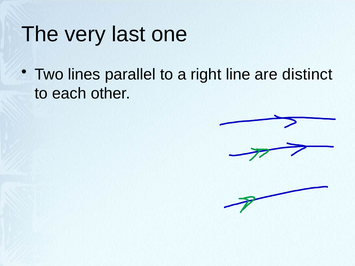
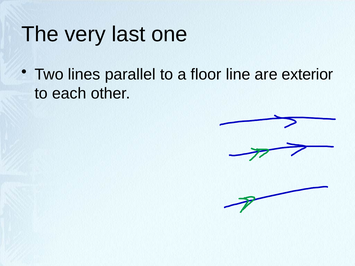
right: right -> floor (206, 74)
distinct: distinct -> exterior (307, 74)
